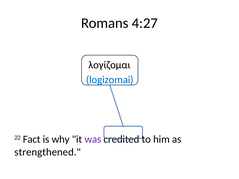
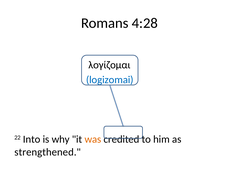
4:27: 4:27 -> 4:28 (145, 23)
Fact: Fact -> Into (32, 139)
was colour: purple -> orange (93, 139)
